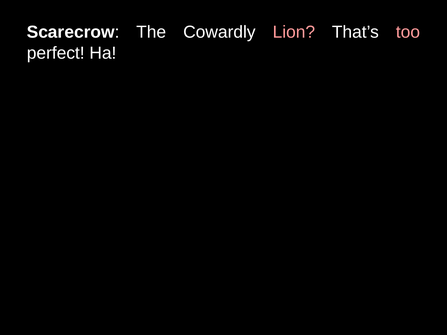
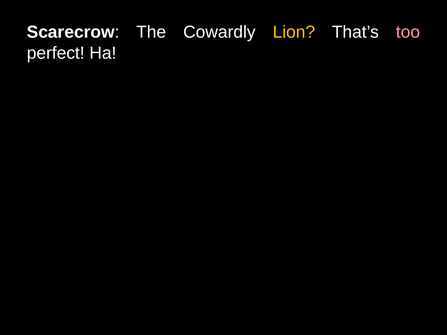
Lion colour: pink -> yellow (294, 32)
